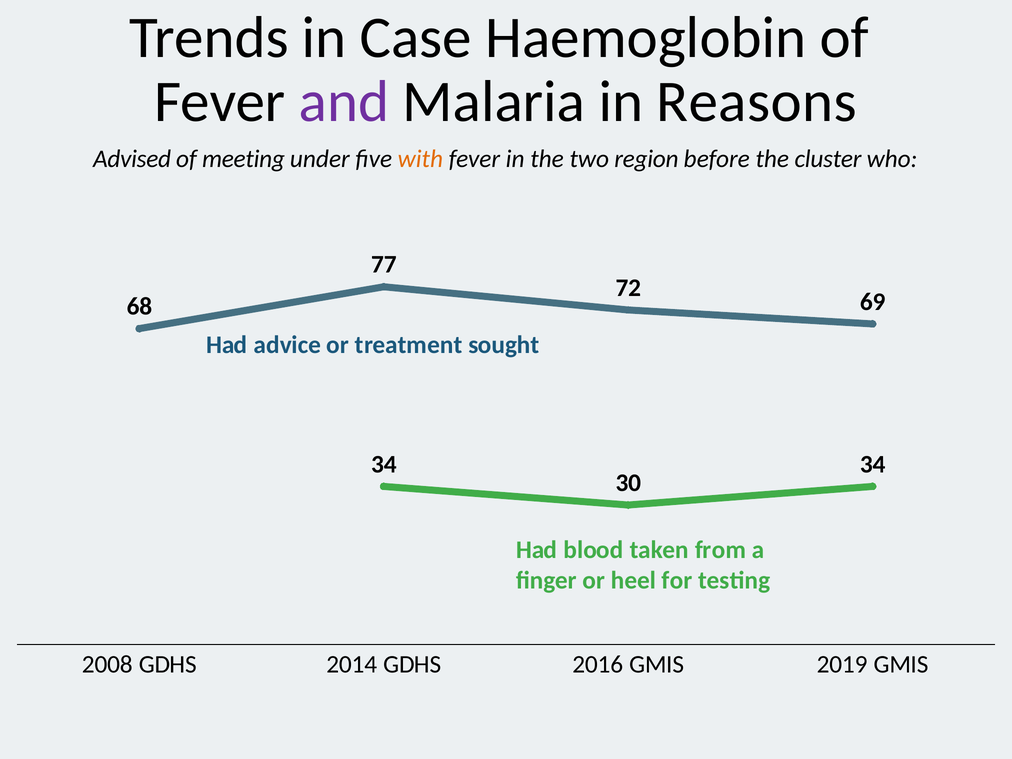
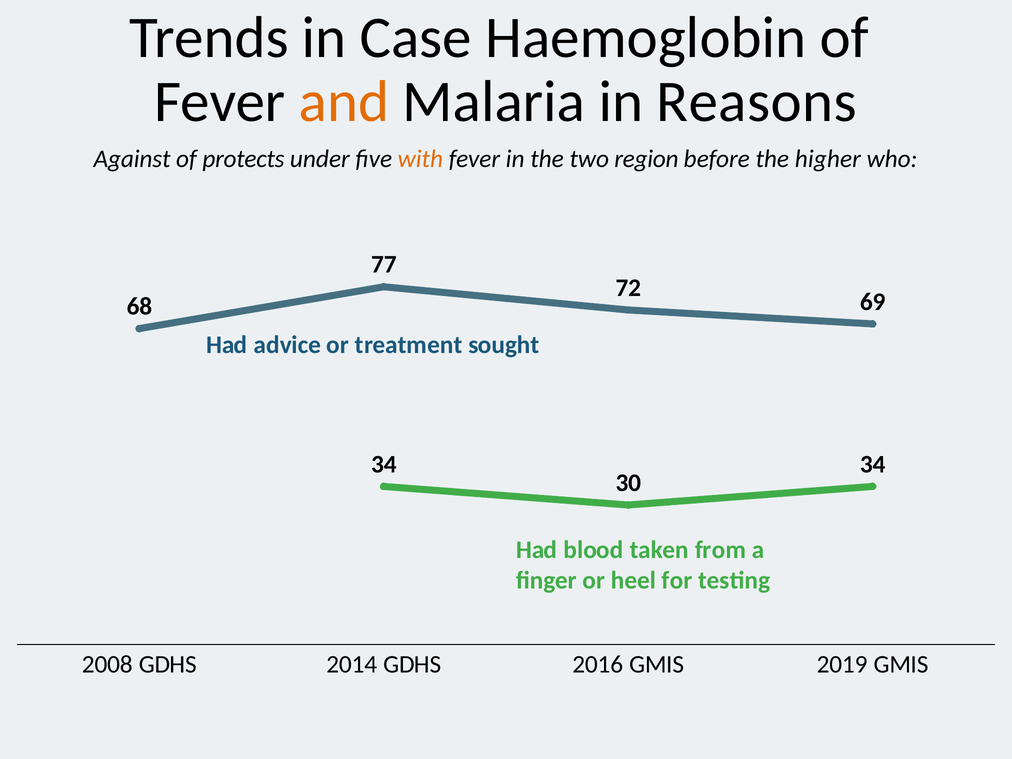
and colour: purple -> orange (344, 102)
Advised: Advised -> Against (132, 159)
meeting: meeting -> protects (243, 159)
cluster: cluster -> higher (828, 159)
